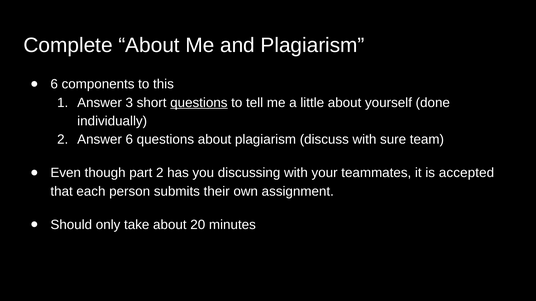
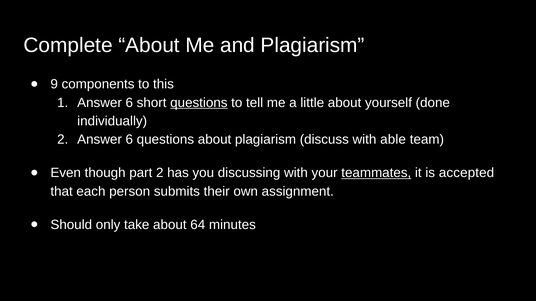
6: 6 -> 9 (54, 84)
3: 3 -> 6 (129, 103)
sure: sure -> able (393, 140)
teammates underline: none -> present (376, 173)
20: 20 -> 64 (198, 225)
